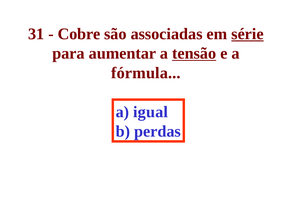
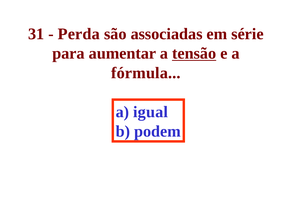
Cobre: Cobre -> Perda (79, 34)
série underline: present -> none (247, 34)
perdas: perdas -> podem (157, 131)
